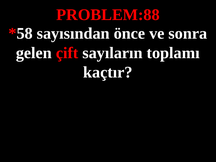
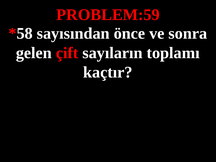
PROBLEM:88: PROBLEM:88 -> PROBLEM:59 (108, 15)
